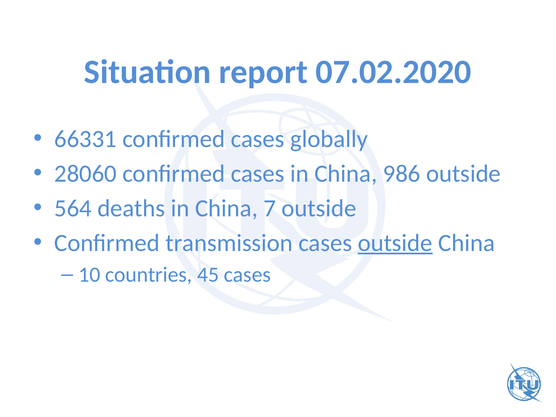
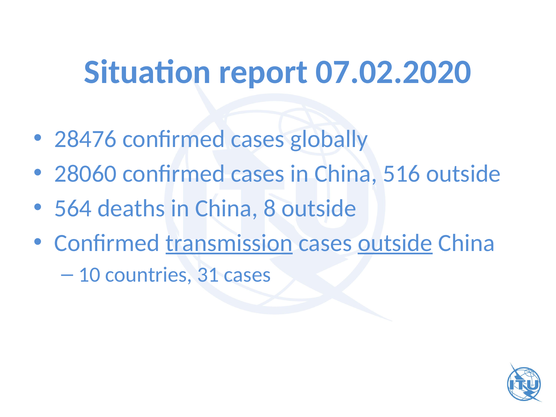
66331: 66331 -> 28476 (86, 139)
986: 986 -> 516 (402, 174)
7: 7 -> 8 (270, 208)
transmission underline: none -> present (229, 243)
45: 45 -> 31 (208, 275)
